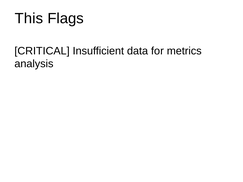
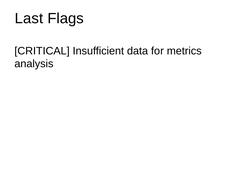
This: This -> Last (29, 18)
